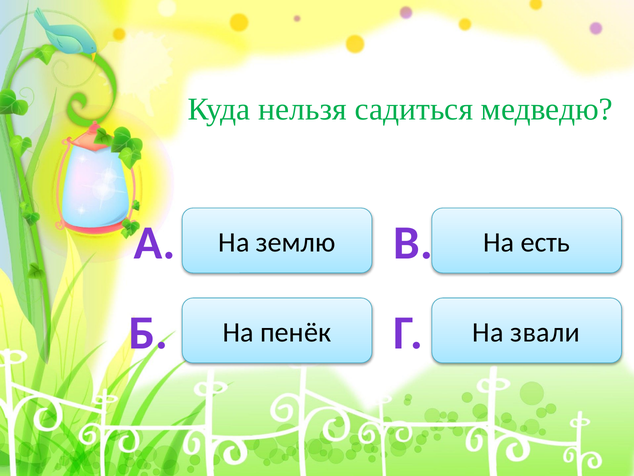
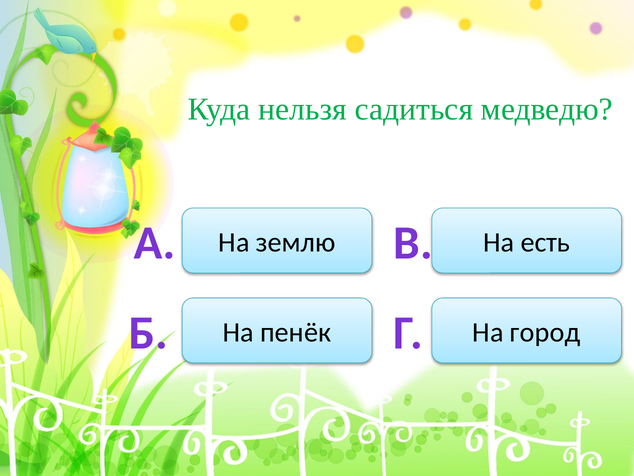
звали: звали -> город (545, 332)
